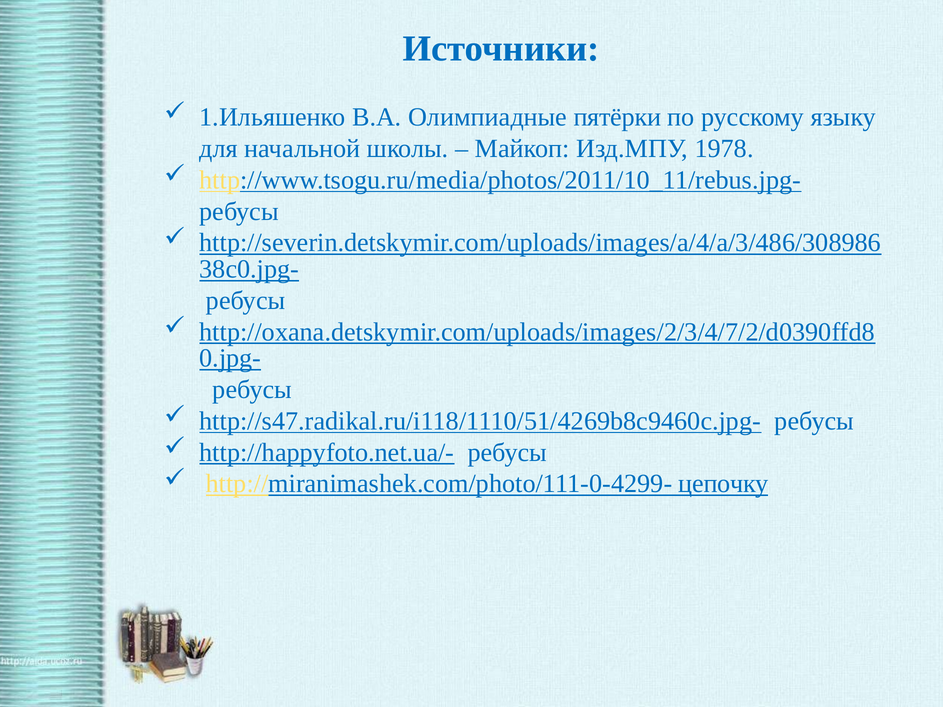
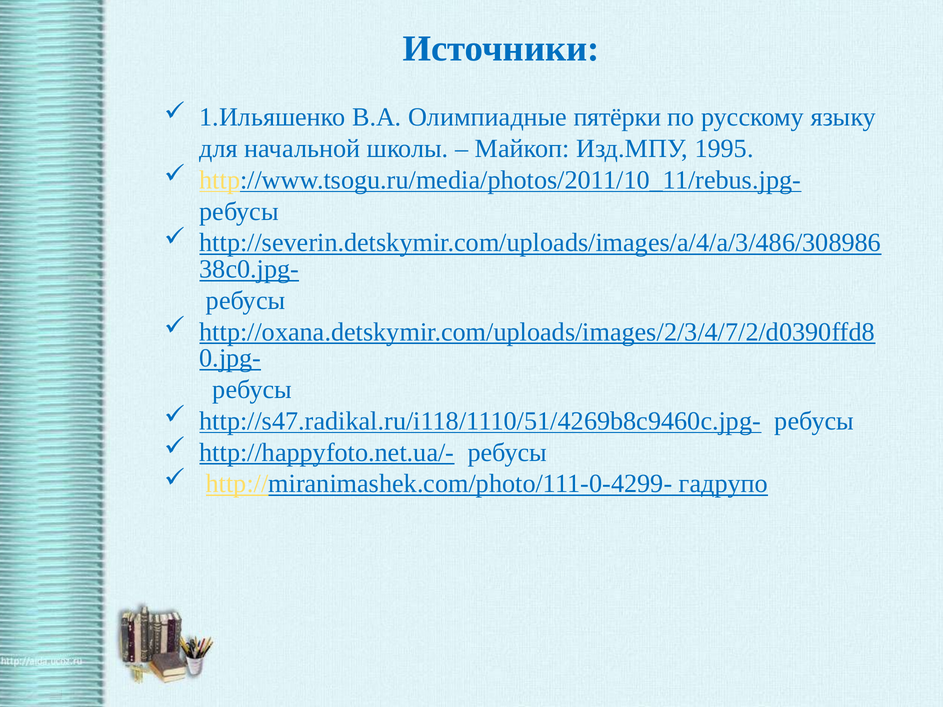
1978: 1978 -> 1995 (724, 149)
цепочку: цепочку -> гадрупо (723, 484)
